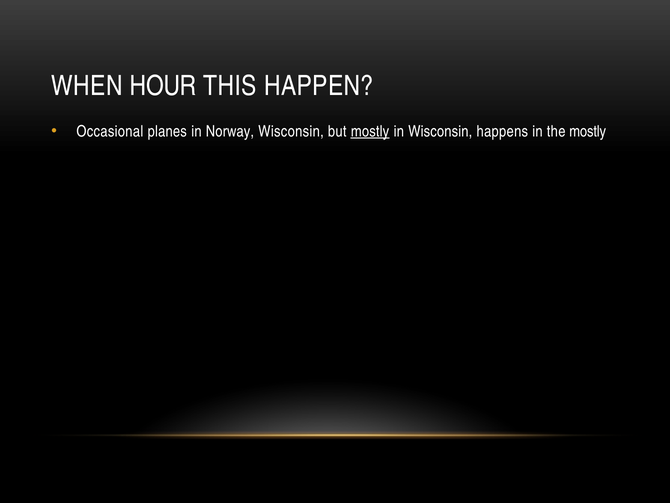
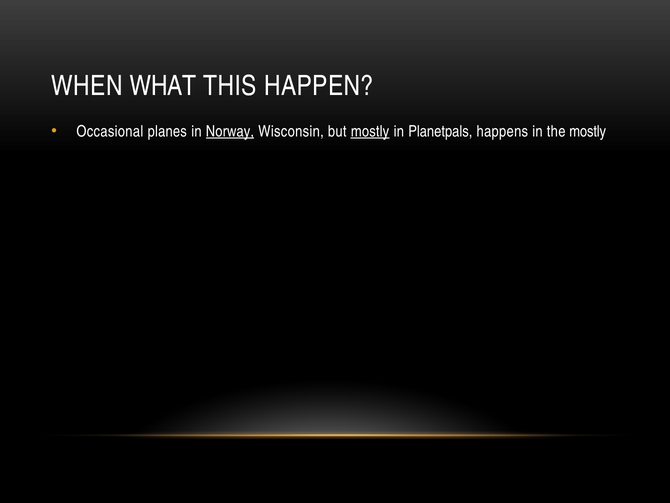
HOUR: HOUR -> WHAT (163, 86)
Norway underline: none -> present (230, 131)
in Wisconsin: Wisconsin -> Planetpals (440, 131)
